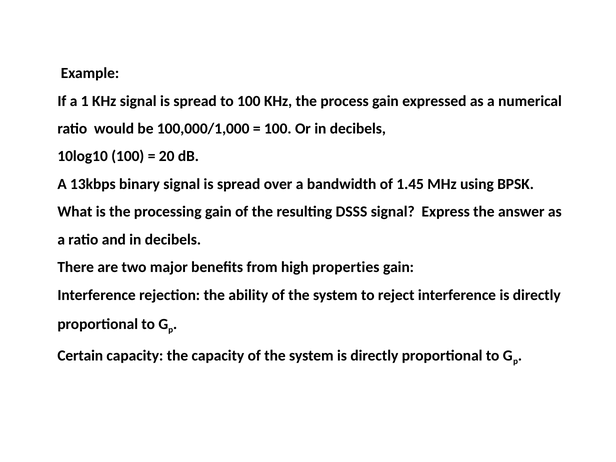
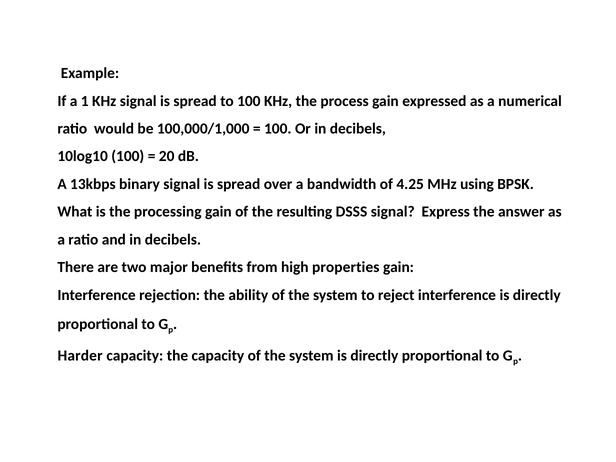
1.45: 1.45 -> 4.25 (410, 184)
Certain: Certain -> Harder (80, 355)
